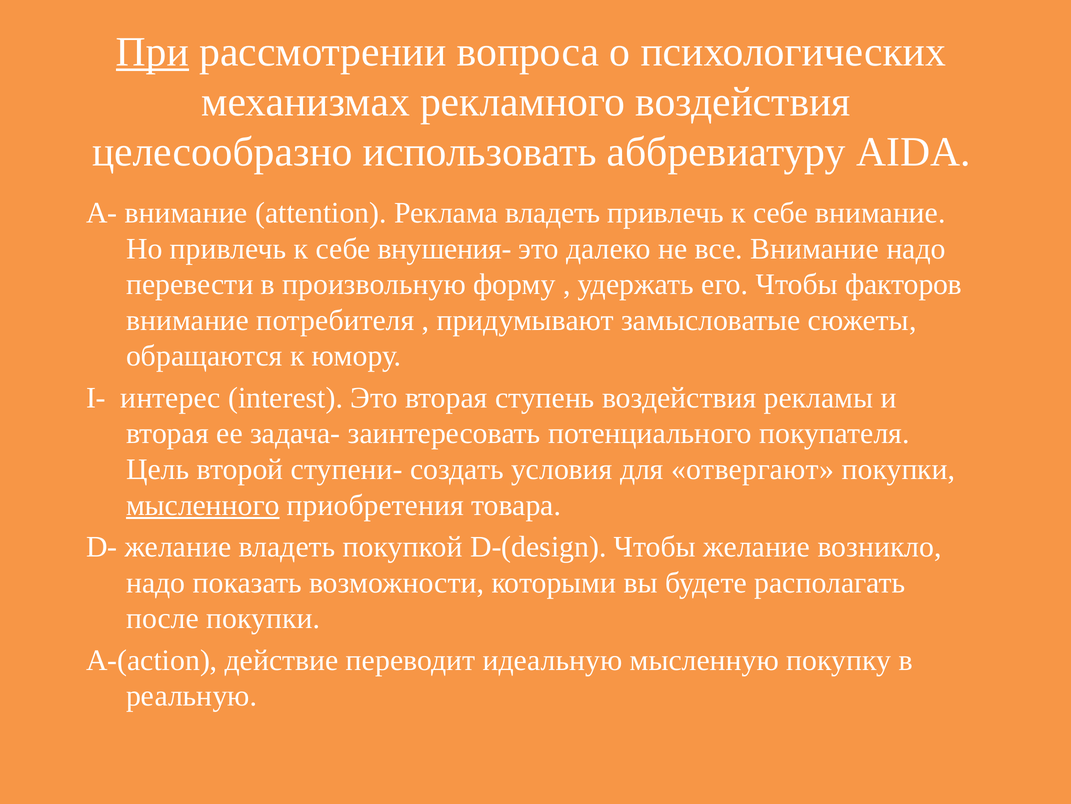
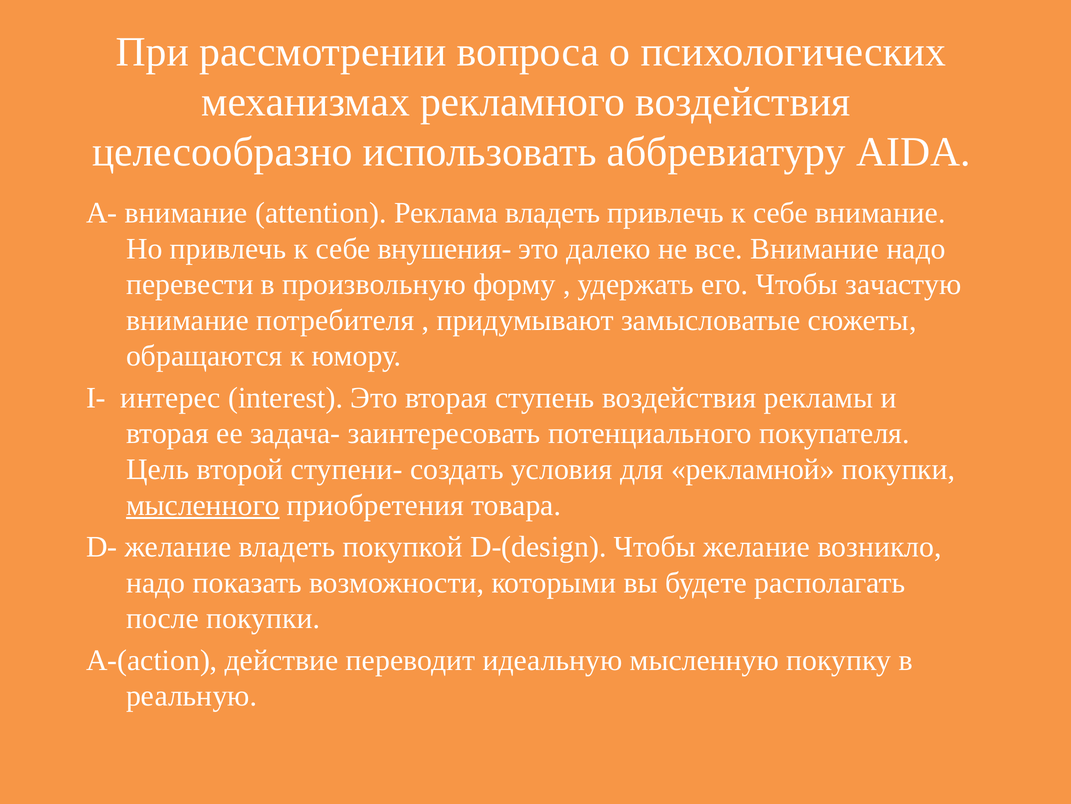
При underline: present -> none (152, 52)
факторов: факторов -> зачастую (903, 284)
отвергают: отвергают -> рекламной (753, 469)
